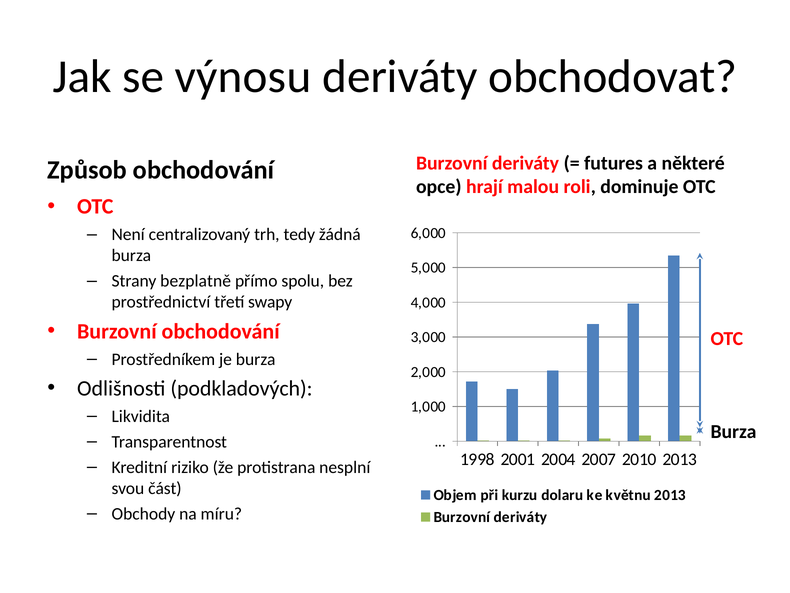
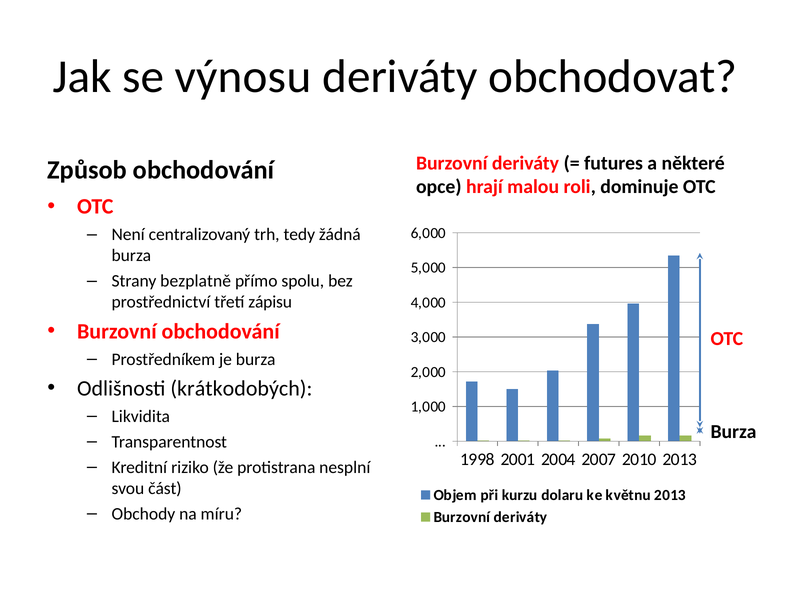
swapy: swapy -> zápisu (270, 302)
podkladových: podkladových -> krátkodobých (241, 388)
